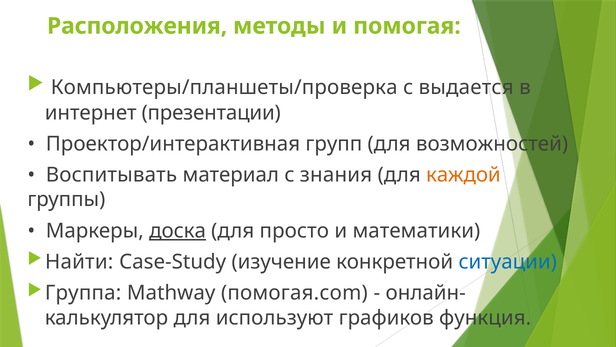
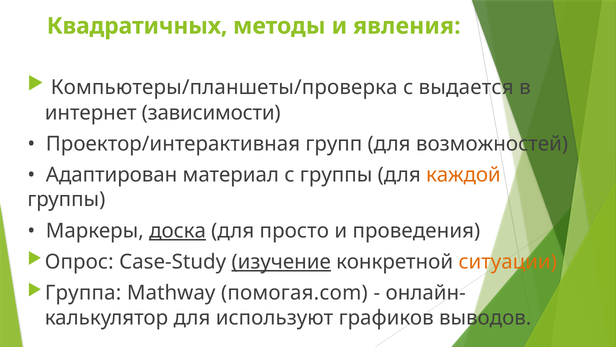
Расположения: Расположения -> Квадратичных (137, 26)
помогая: помогая -> явления (407, 26)
презентации: презентации -> зависимости (211, 113)
Воспитывать: Воспитывать -> Адаптирован (112, 175)
с знания: знания -> группы (336, 175)
математики: математики -> проведения (416, 230)
Найти: Найти -> Опрос (79, 262)
изучение underline: none -> present (281, 262)
ситуации colour: blue -> orange (508, 262)
функция: функция -> выводов (485, 317)
